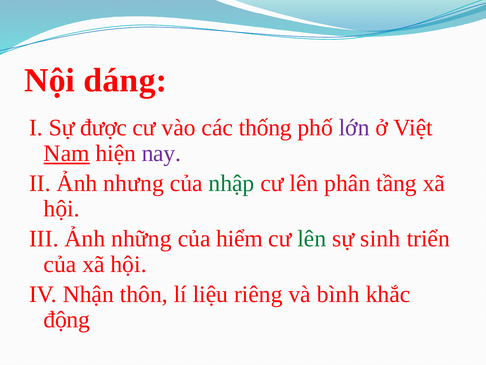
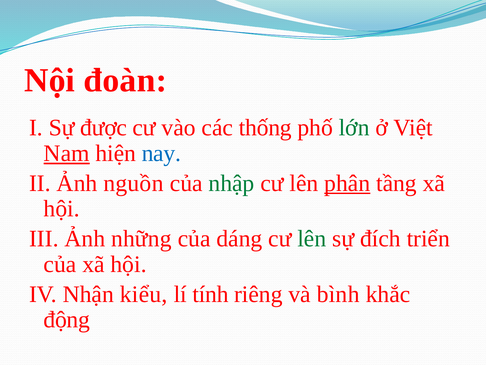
dáng: dáng -> đoàn (125, 80)
lớn colour: purple -> green (354, 128)
nay colour: purple -> blue (161, 153)
nhưng: nhưng -> nguồn (133, 183)
phân underline: none -> present (347, 183)
hiểm: hiểm -> dáng (239, 238)
sinh: sinh -> đích (380, 238)
thôn: thôn -> kiểu (144, 294)
liệu: liệu -> tính (211, 294)
